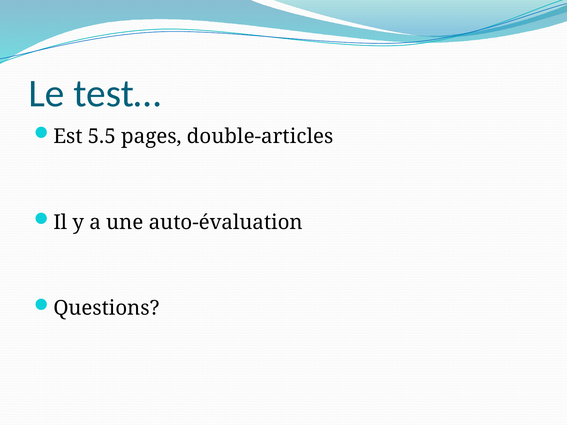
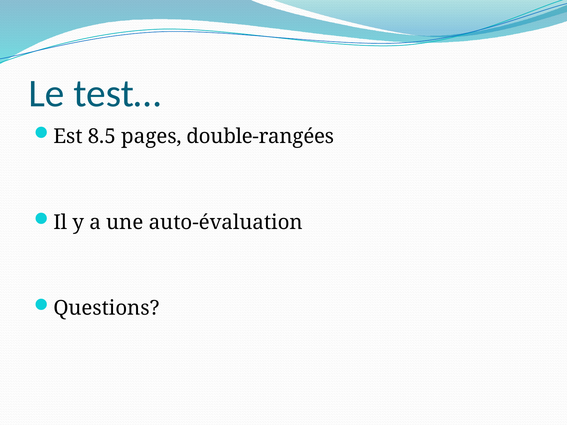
5.5: 5.5 -> 8.5 (102, 137)
double-articles: double-articles -> double-rangées (260, 137)
